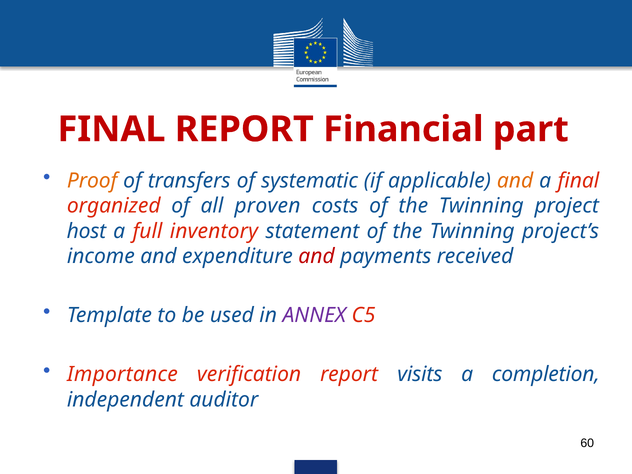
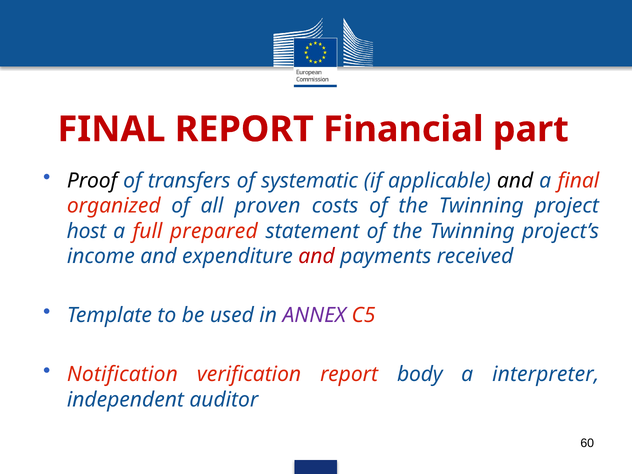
Proof colour: orange -> black (92, 181)
and colour: orange -> black (515, 181)
inventory: inventory -> prepared (214, 231)
Importance: Importance -> Notification (122, 374)
visits: visits -> body (420, 374)
completion: completion -> interpreter (546, 374)
